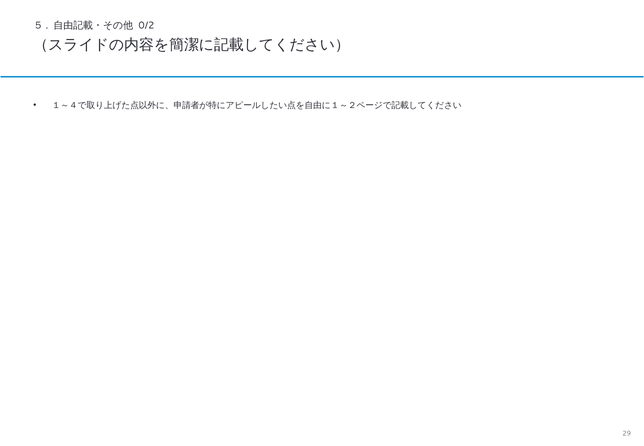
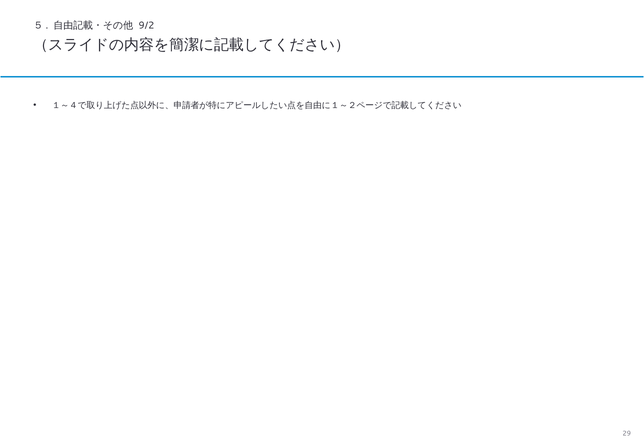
0/2: 0/2 -> 9/2 (146, 25)
